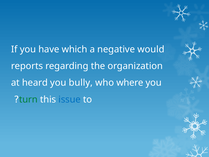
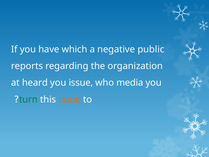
would: would -> public (151, 49)
you bully: bully -> issue (81, 83)
where: where -> media (130, 83)
issue colour: blue -> orange (70, 99)
